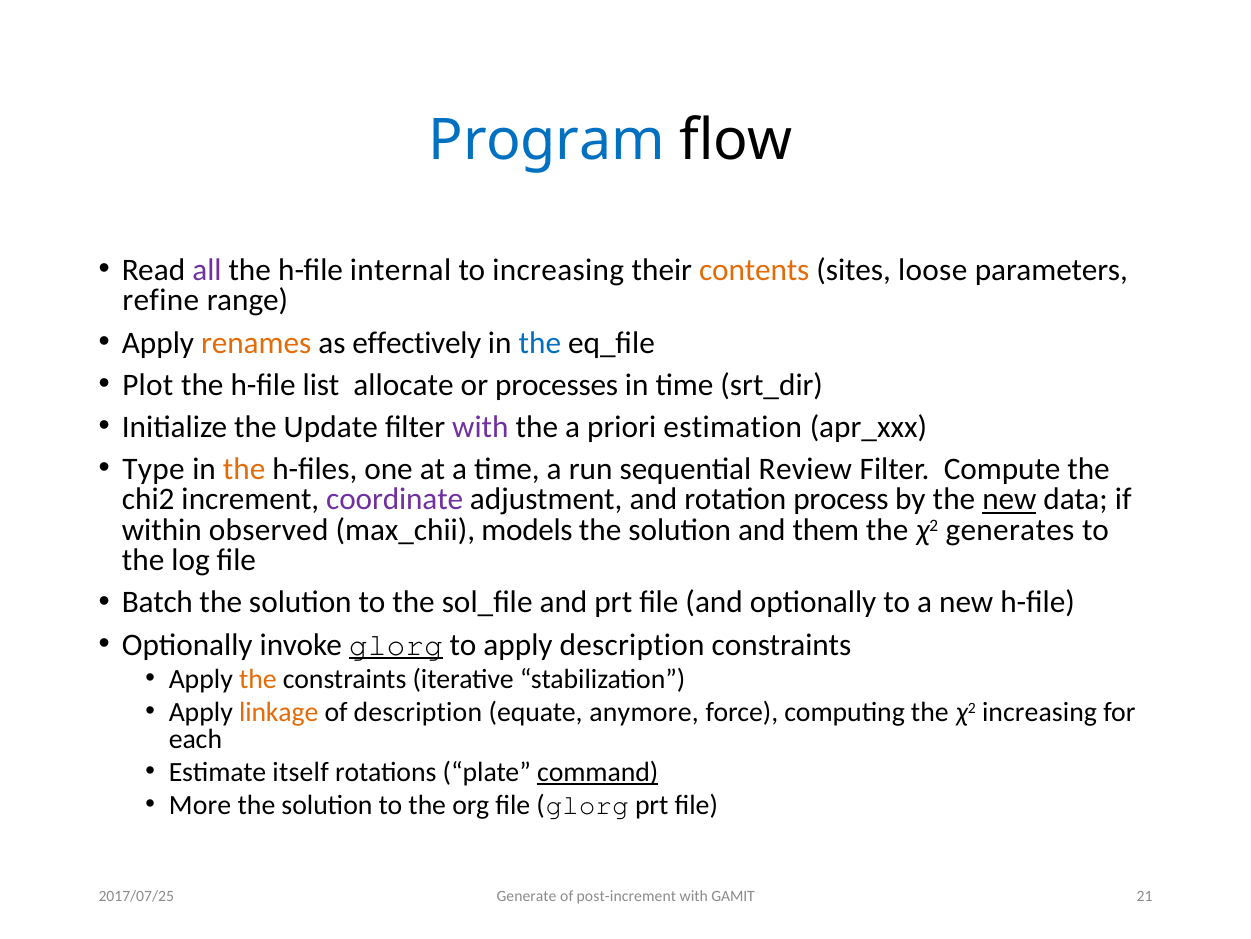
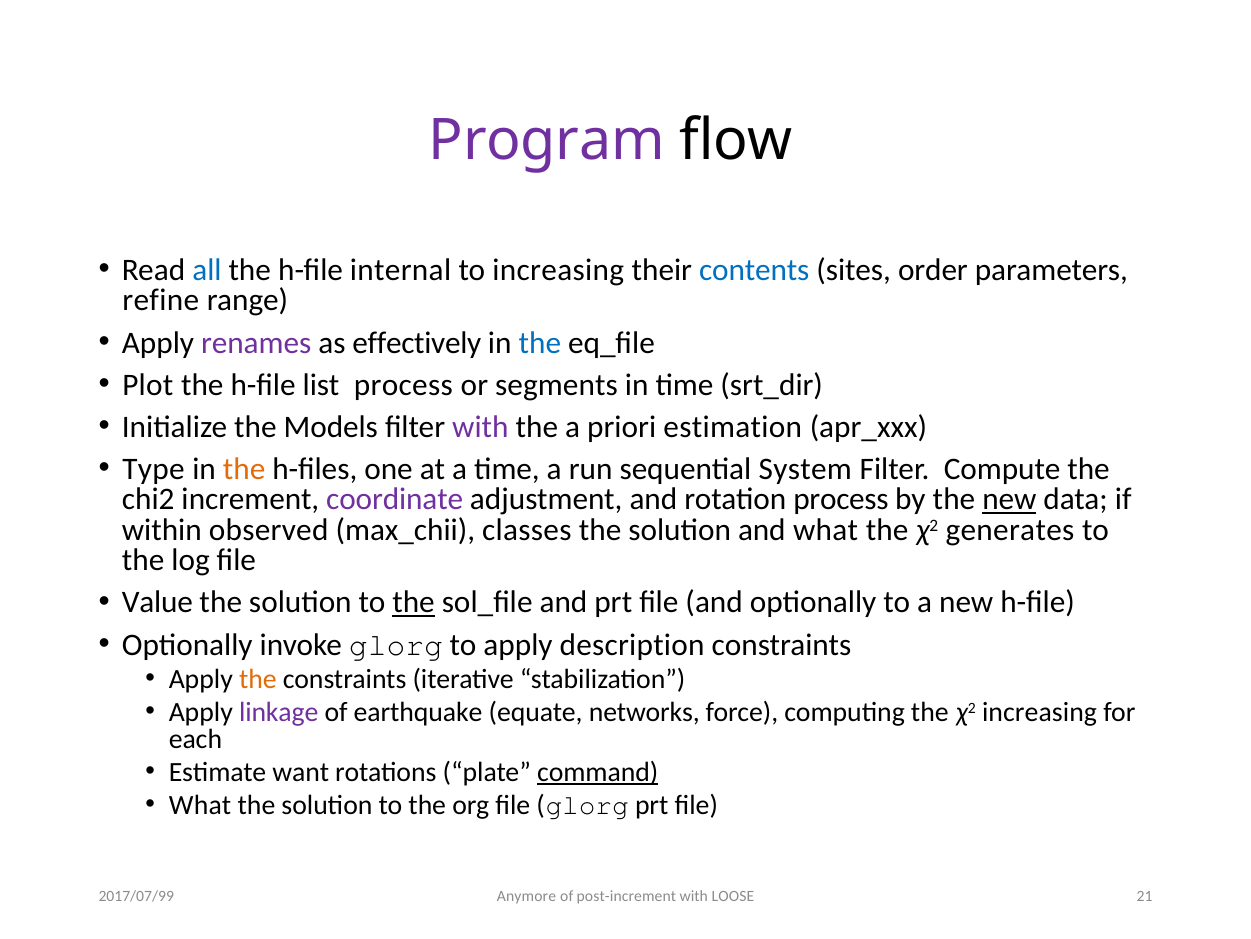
Program colour: blue -> purple (547, 140)
all colour: purple -> blue (207, 270)
contents colour: orange -> blue (754, 270)
loose: loose -> order (933, 270)
renames colour: orange -> purple (256, 343)
list allocate: allocate -> process (403, 385)
processes: processes -> segments (556, 385)
Update: Update -> Models (331, 427)
Review: Review -> System (805, 469)
models: models -> classes (527, 530)
and them: them -> what (826, 530)
Batch: Batch -> Value (157, 602)
the underline: none -> present (414, 602)
glorg underline: present -> none (396, 644)
linkage colour: orange -> purple (279, 712)
of description: description -> earthquake (418, 712)
anymore: anymore -> networks (644, 712)
itself: itself -> want (301, 771)
More: More -> What (200, 804)
Generate: Generate -> Anymore (526, 896)
GAMIT: GAMIT -> LOOSE (733, 896)
2017/07/25: 2017/07/25 -> 2017/07/99 (136, 896)
